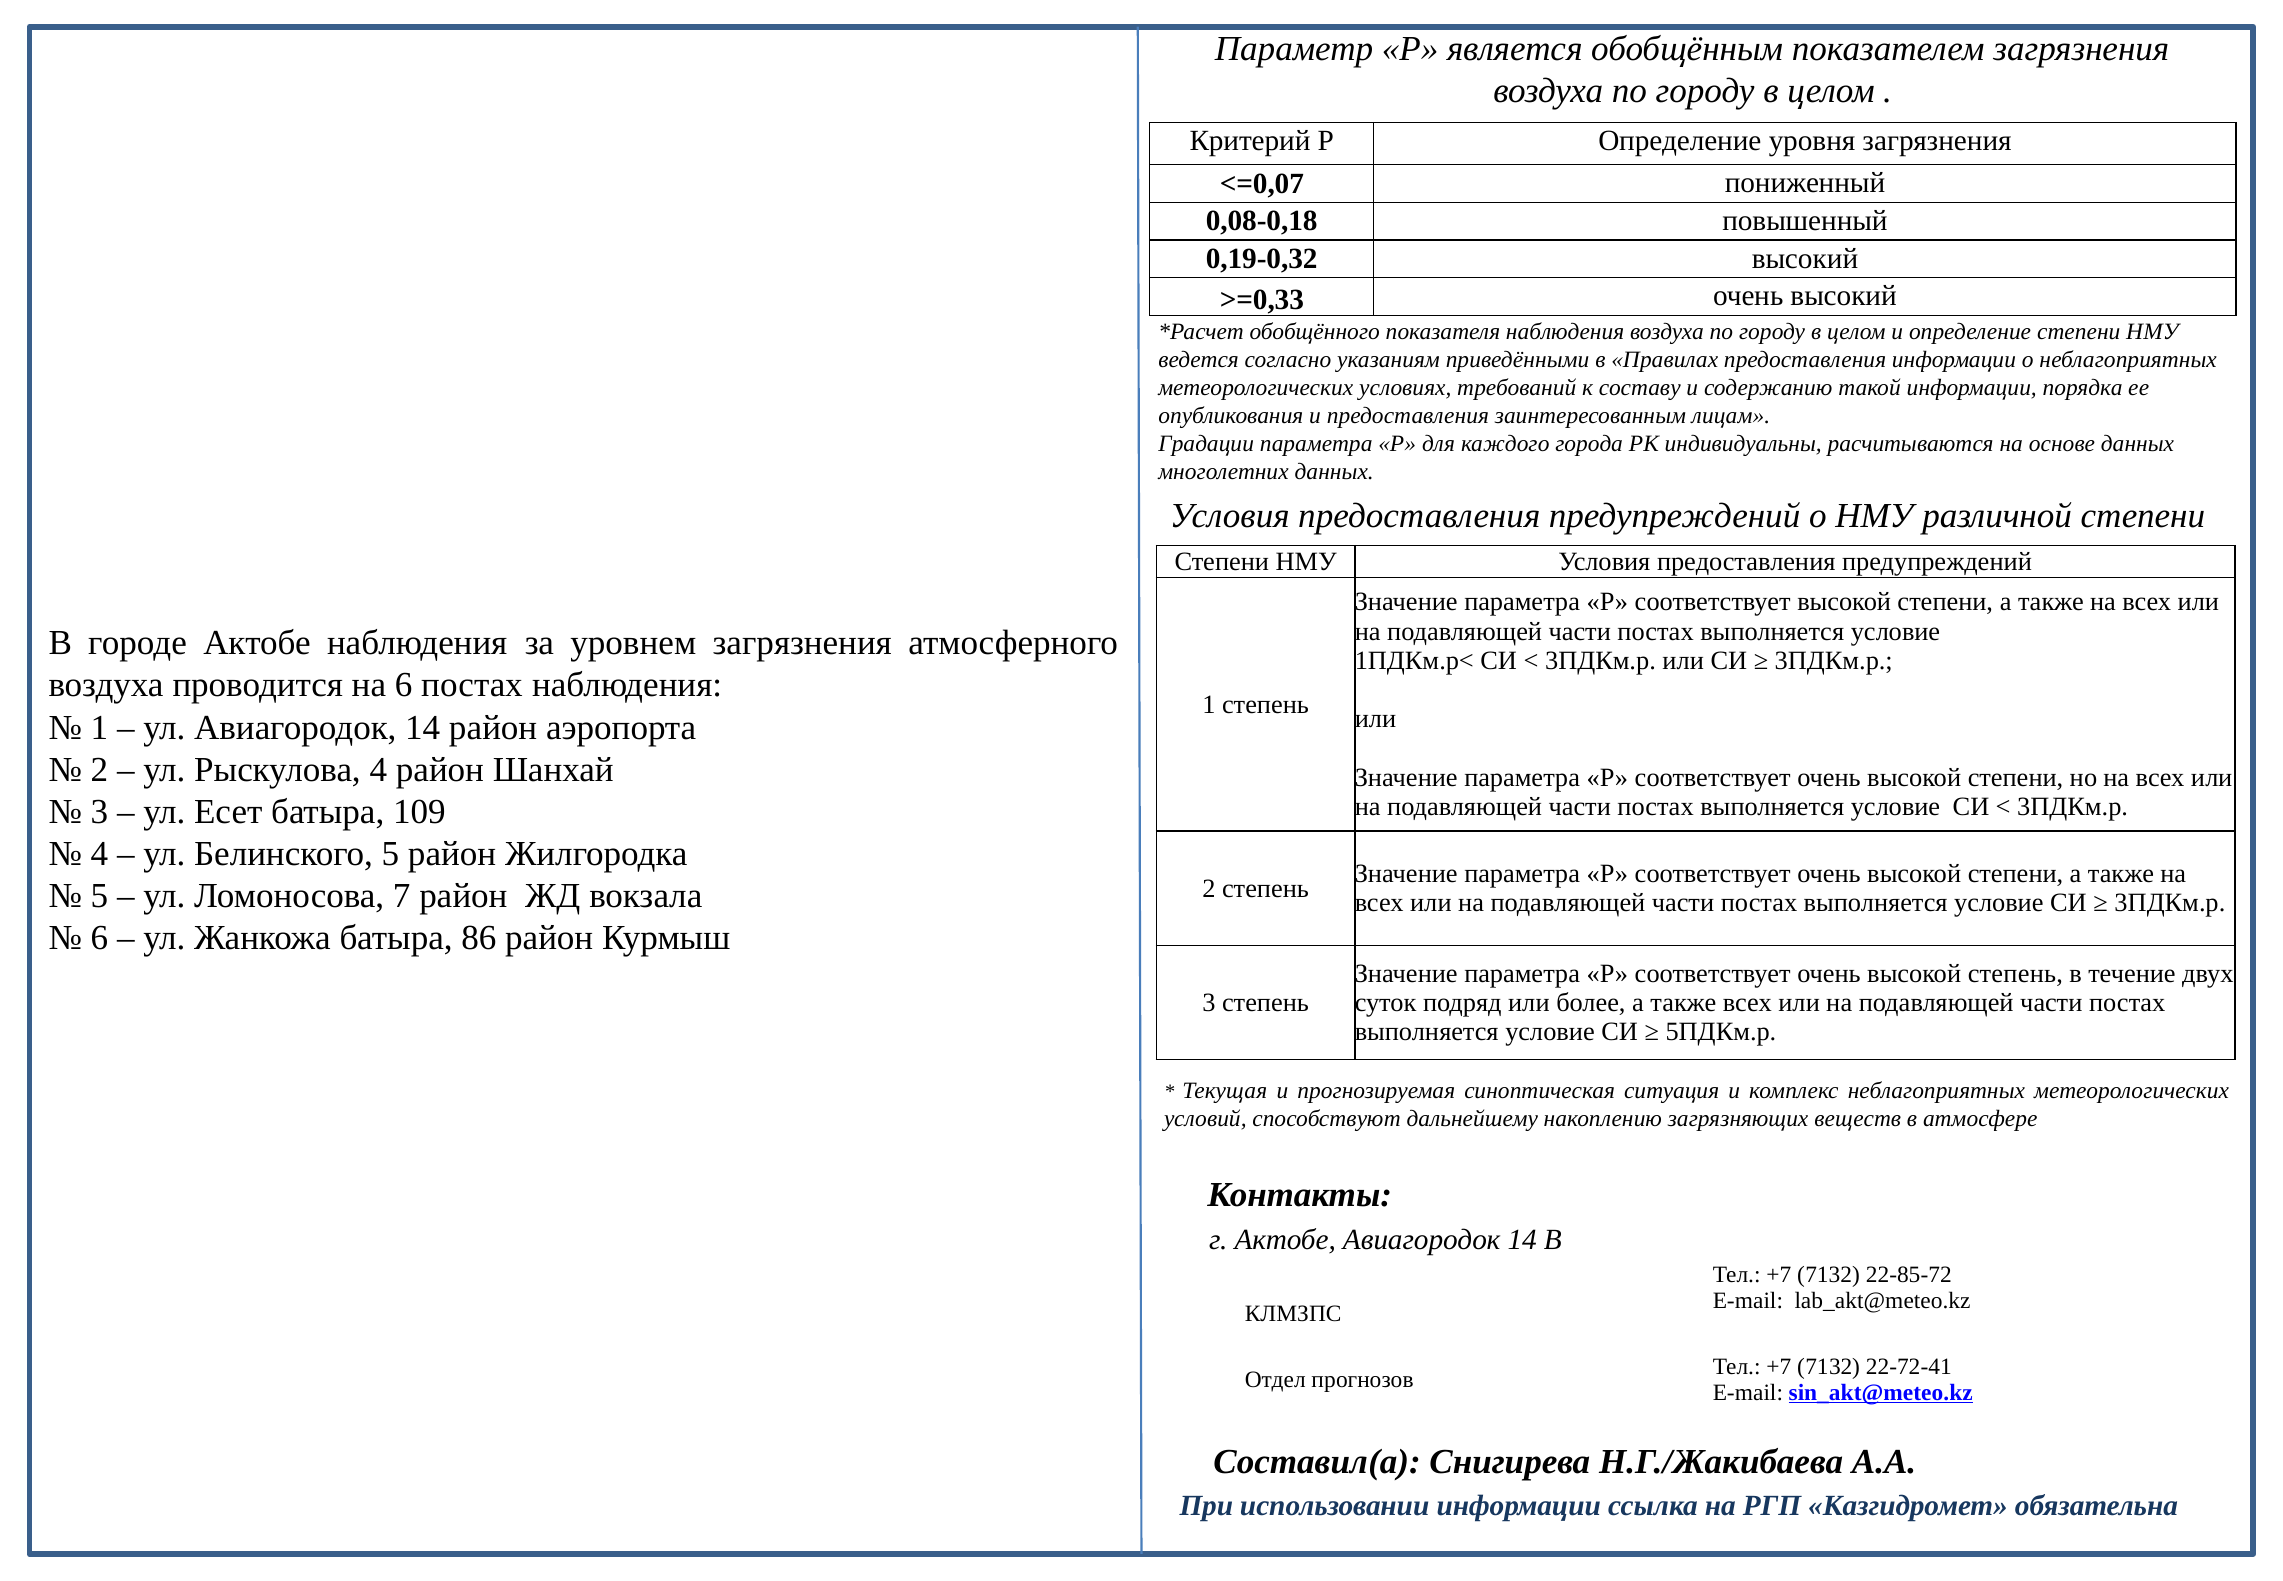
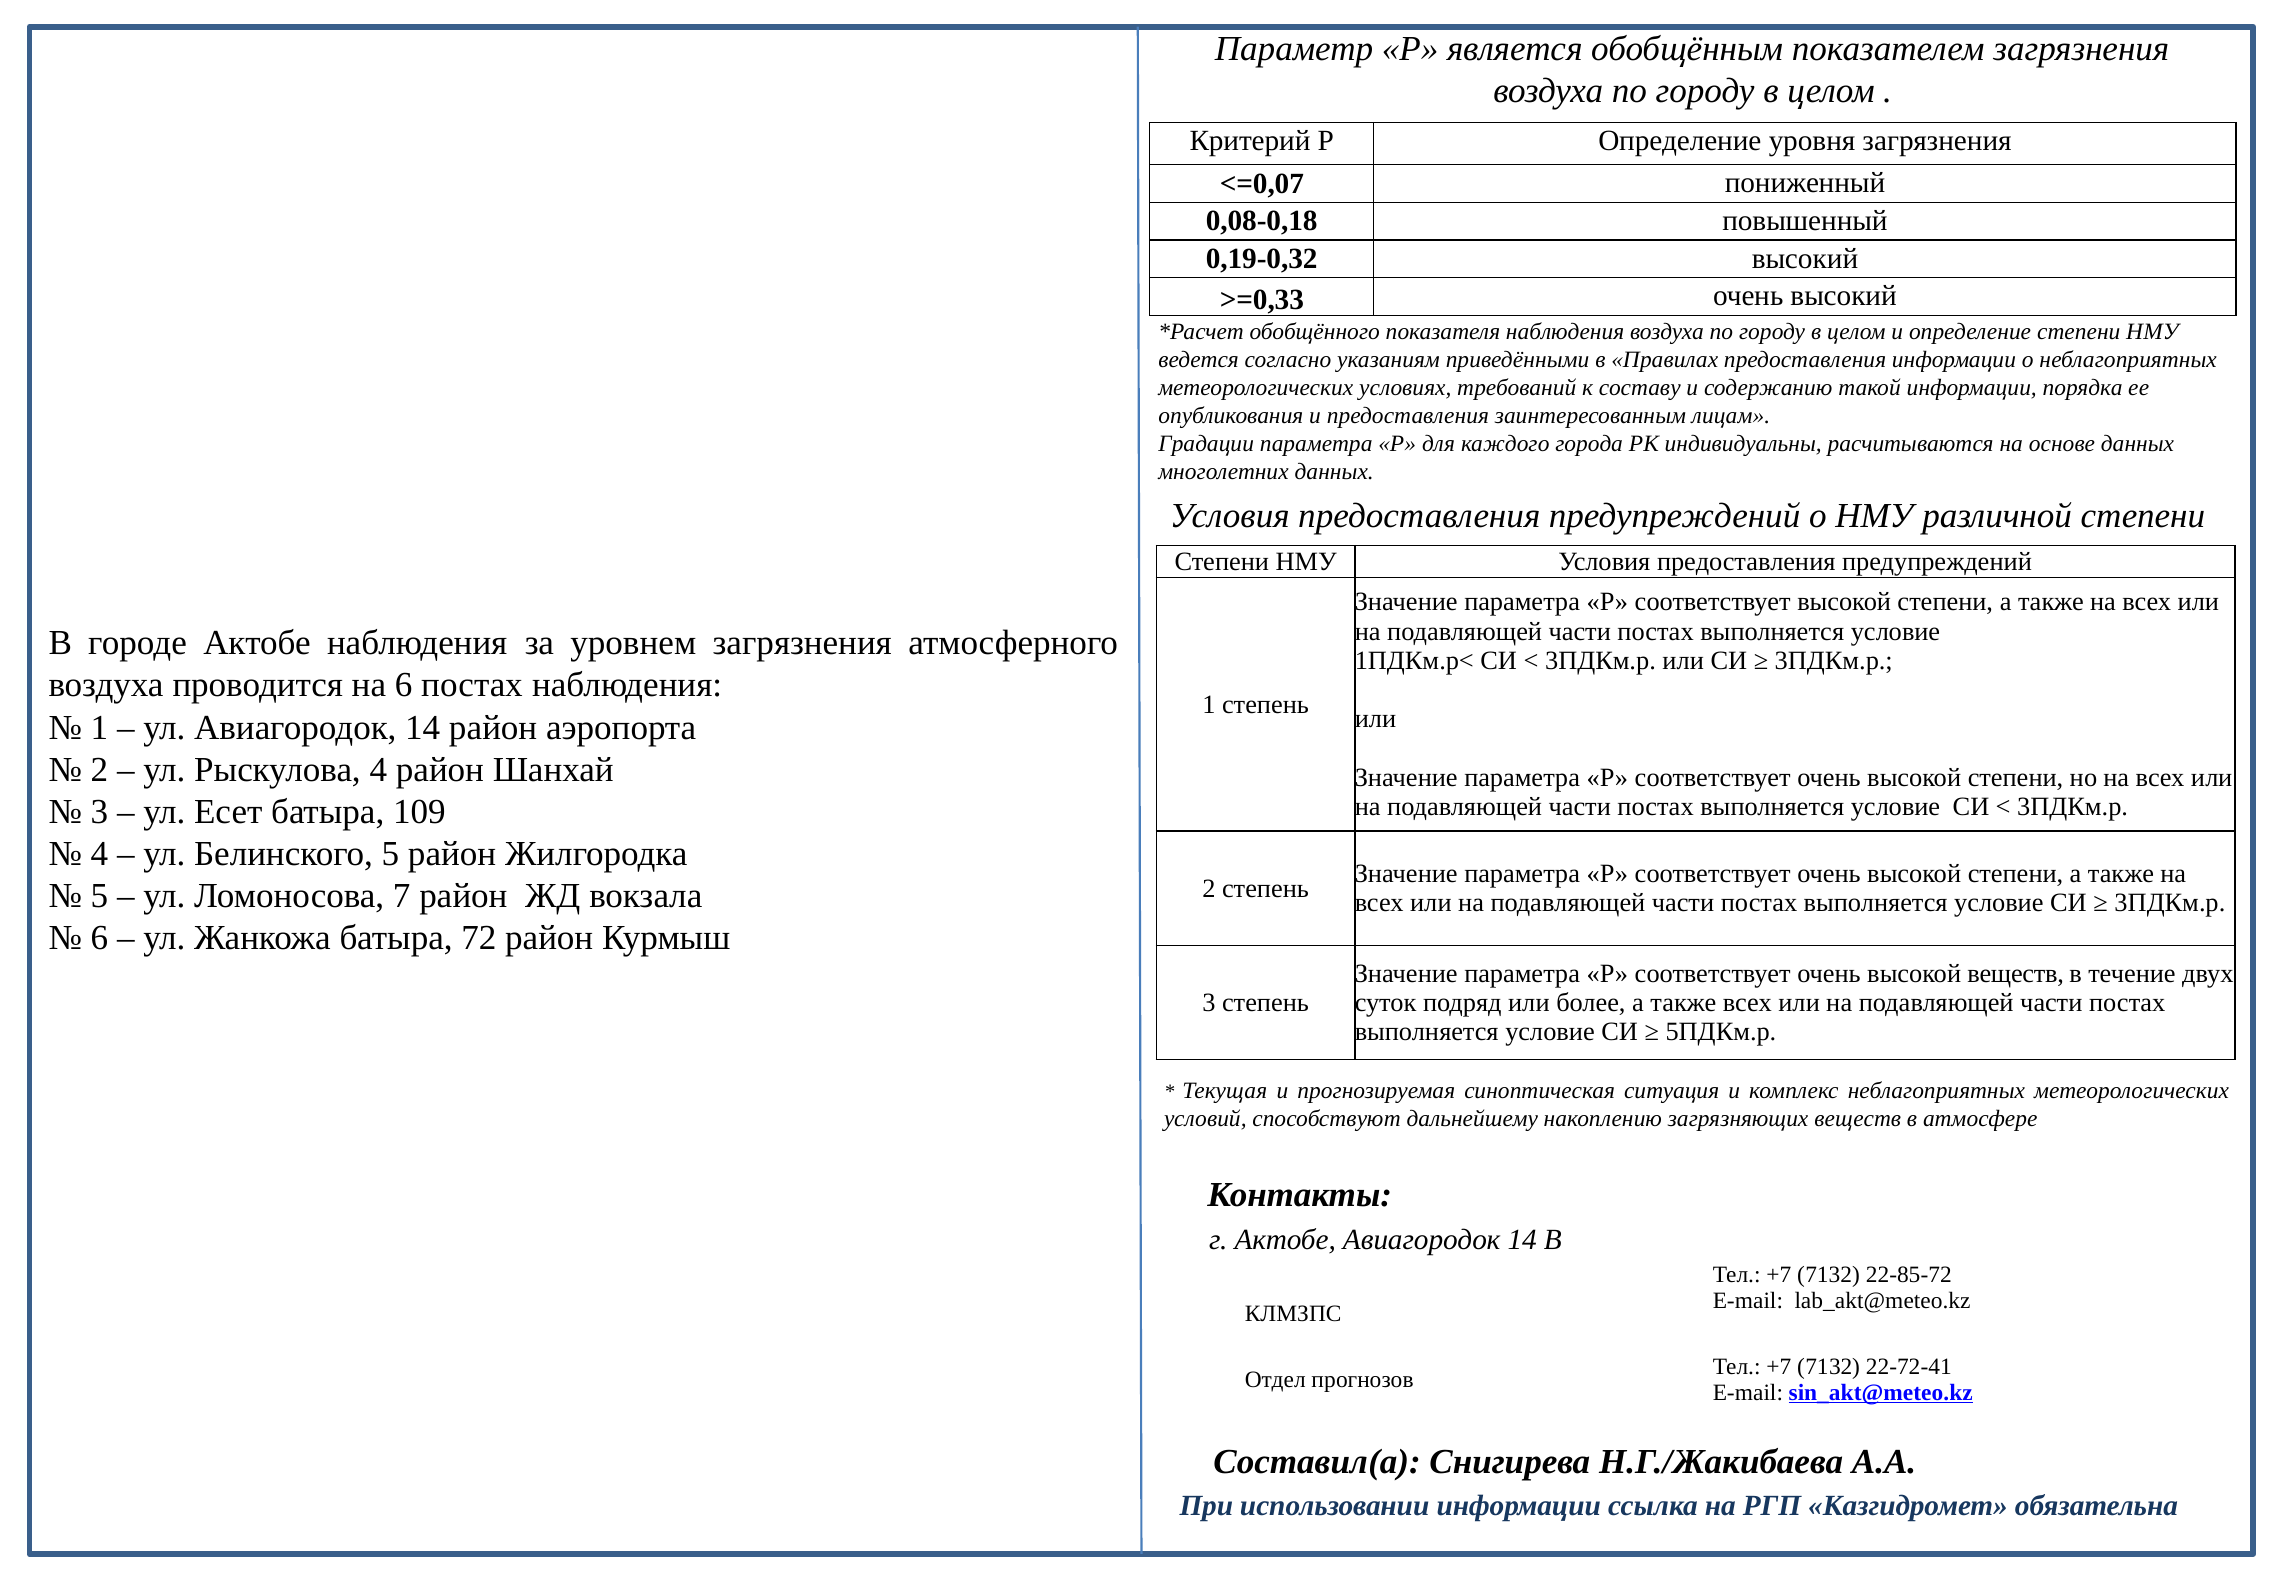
86: 86 -> 72 (479, 938)
высокой степень: степень -> веществ (2016, 973)
